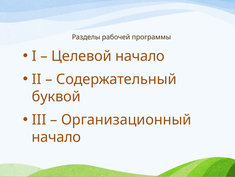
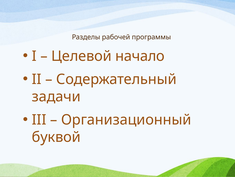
буквой: буквой -> задачи (56, 96)
начало: начало -> буквой (56, 137)
